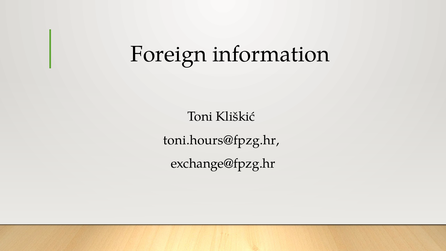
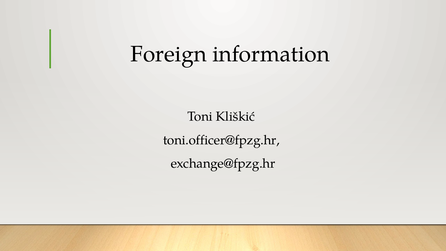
toni.hours@fpzg.hr: toni.hours@fpzg.hr -> toni.officer@fpzg.hr (221, 140)
